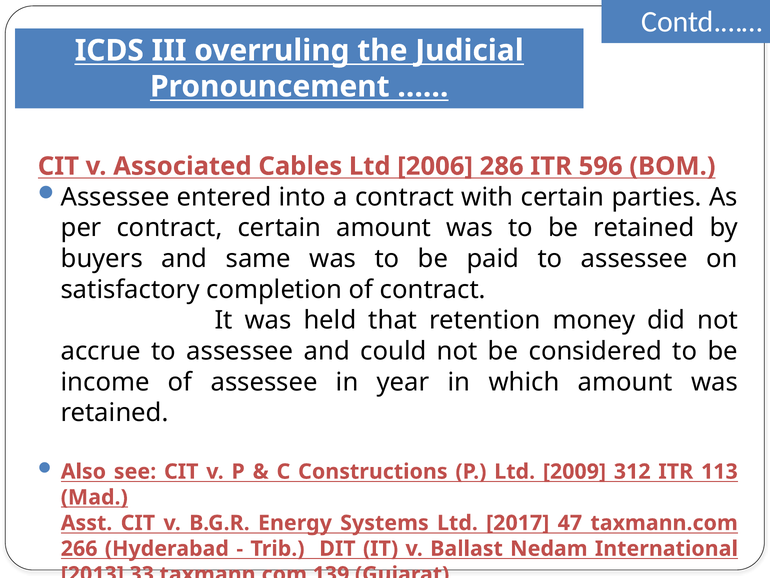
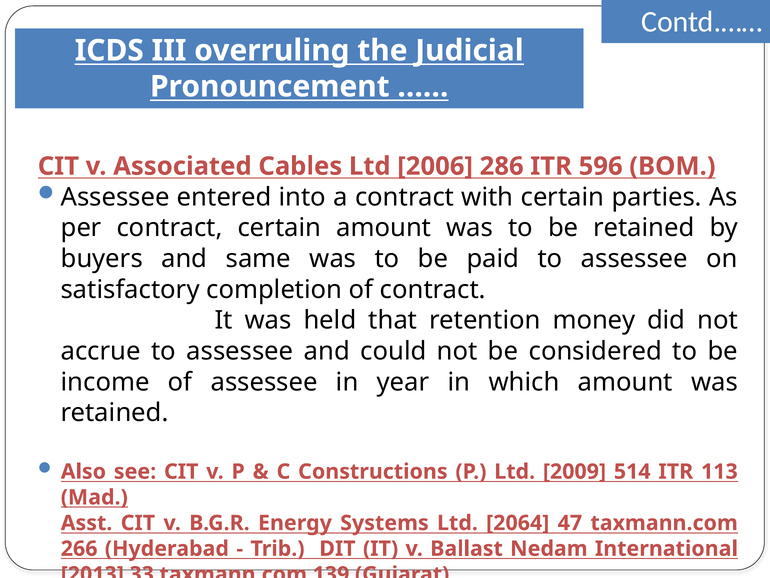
312: 312 -> 514 (632, 471)
2017: 2017 -> 2064 (518, 523)
